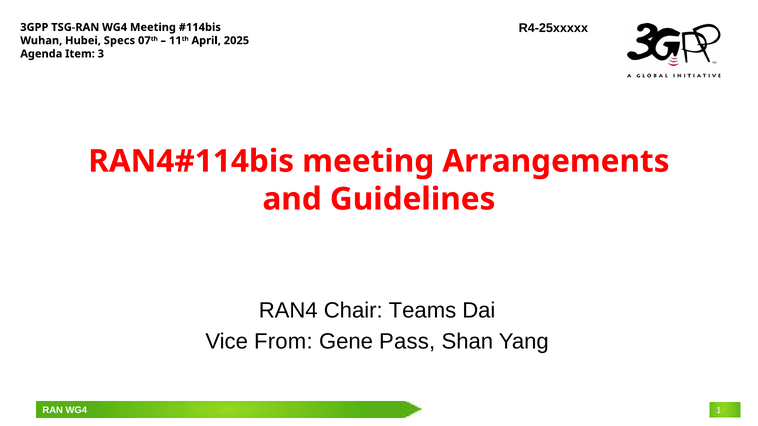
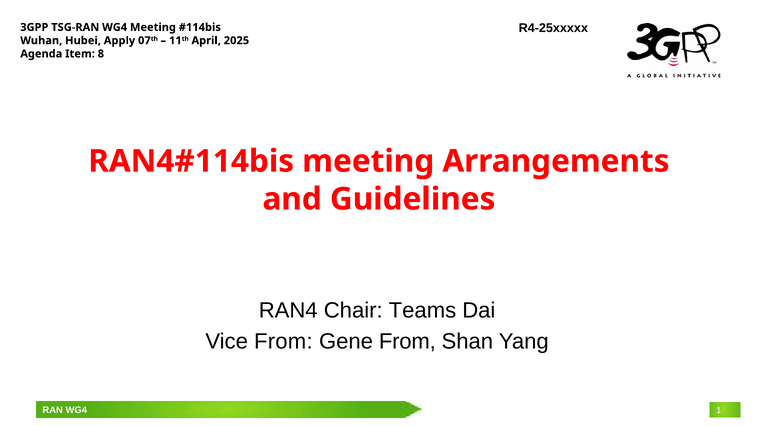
Specs: Specs -> Apply (119, 41)
3: 3 -> 8 (101, 54)
Gene Pass: Pass -> From (407, 342)
